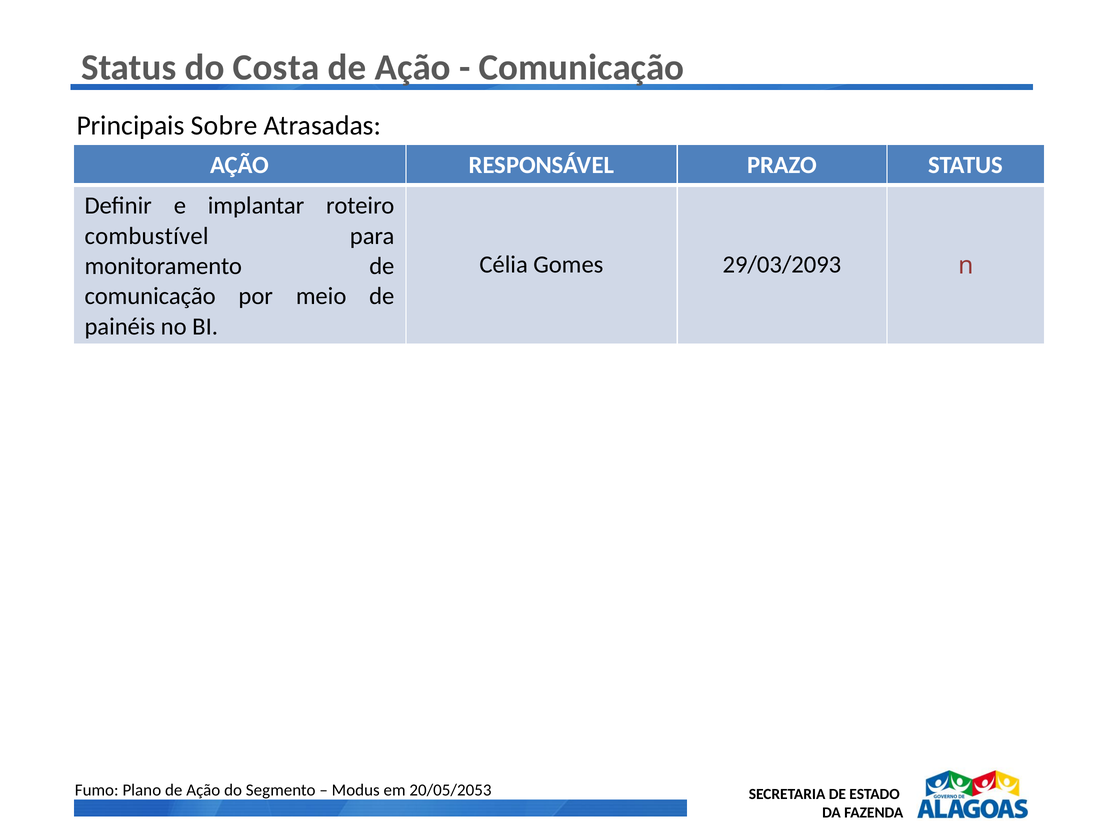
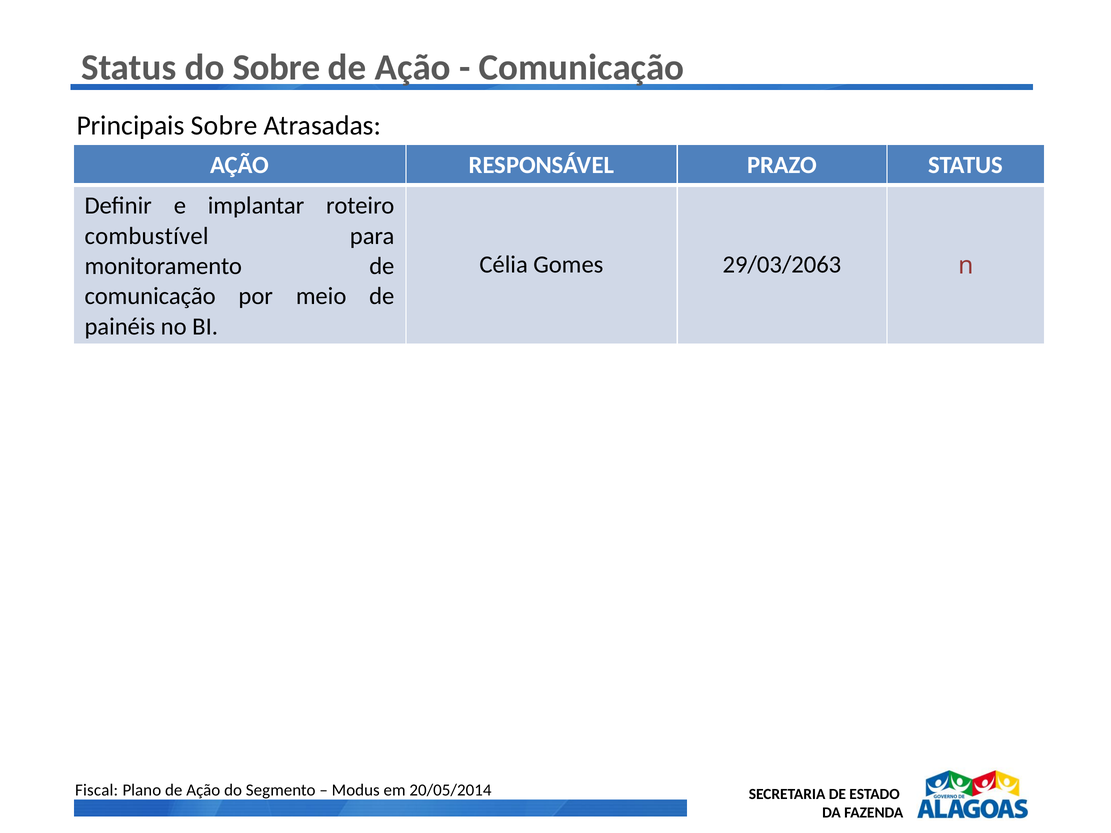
do Costa: Costa -> Sobre (277, 68)
29/03/2093: 29/03/2093 -> 29/03/2063 (782, 265)
Fumo: Fumo -> Fiscal (97, 791)
20/05/2053: 20/05/2053 -> 20/05/2014 (450, 791)
